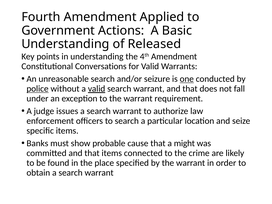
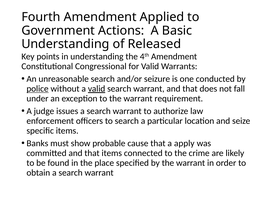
Conversations: Conversations -> Congressional (101, 66)
one underline: present -> none (187, 79)
might: might -> apply (184, 143)
